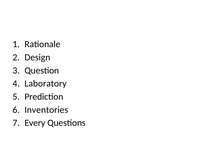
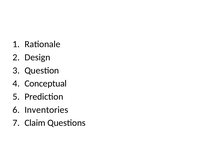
Laboratory: Laboratory -> Conceptual (46, 84)
Every: Every -> Claim (35, 123)
